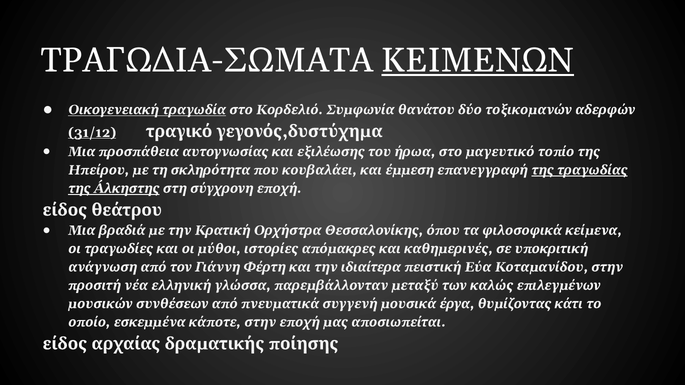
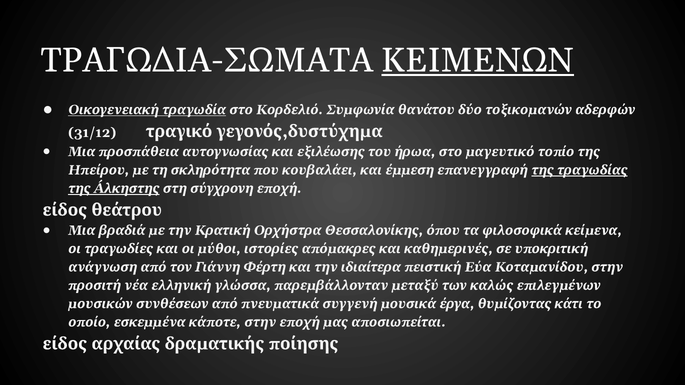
31/12 underline: present -> none (92, 133)
